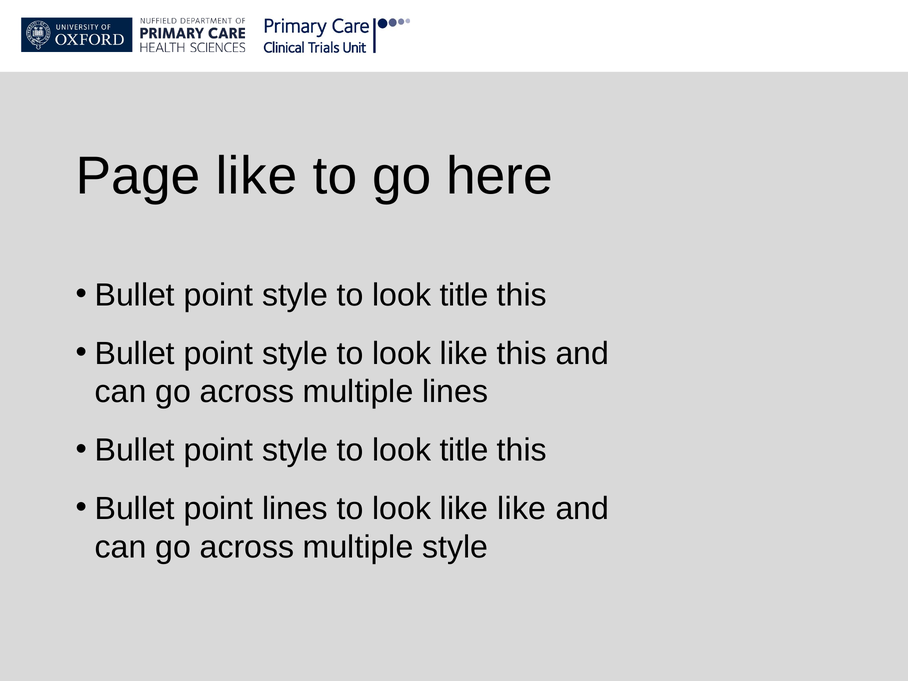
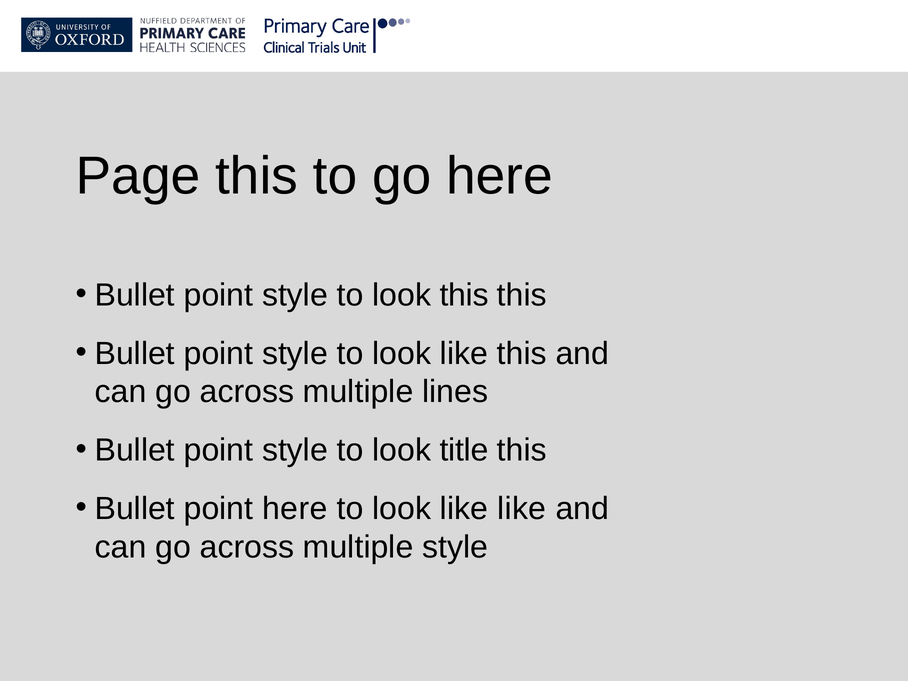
Page like: like -> this (257, 176)
title: title -> this (464, 295)
point lines: lines -> here (295, 509)
